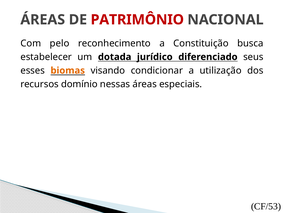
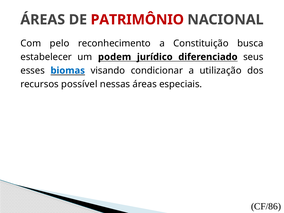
dotada: dotada -> podem (115, 57)
biomas colour: orange -> blue (68, 71)
domínio: domínio -> possível (79, 84)
CF/53: CF/53 -> CF/86 (266, 206)
